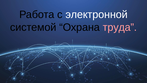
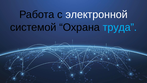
труда colour: pink -> light blue (120, 27)
